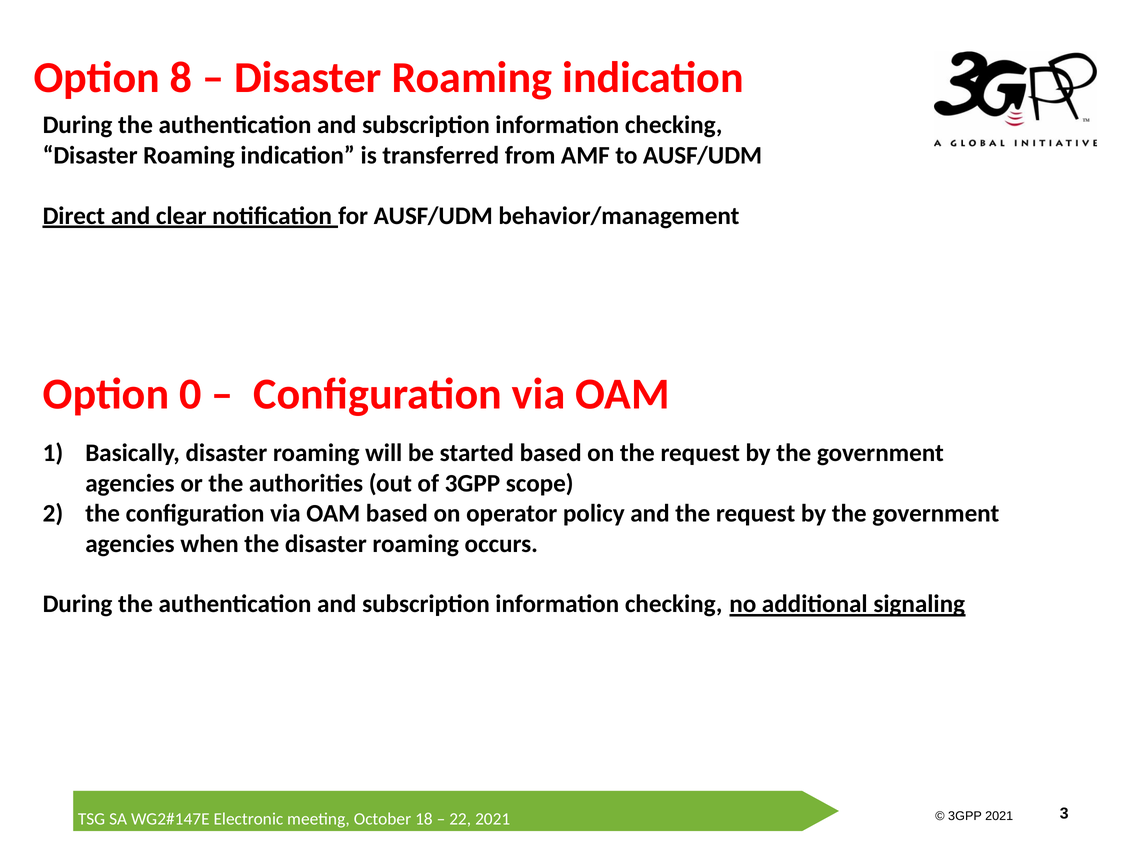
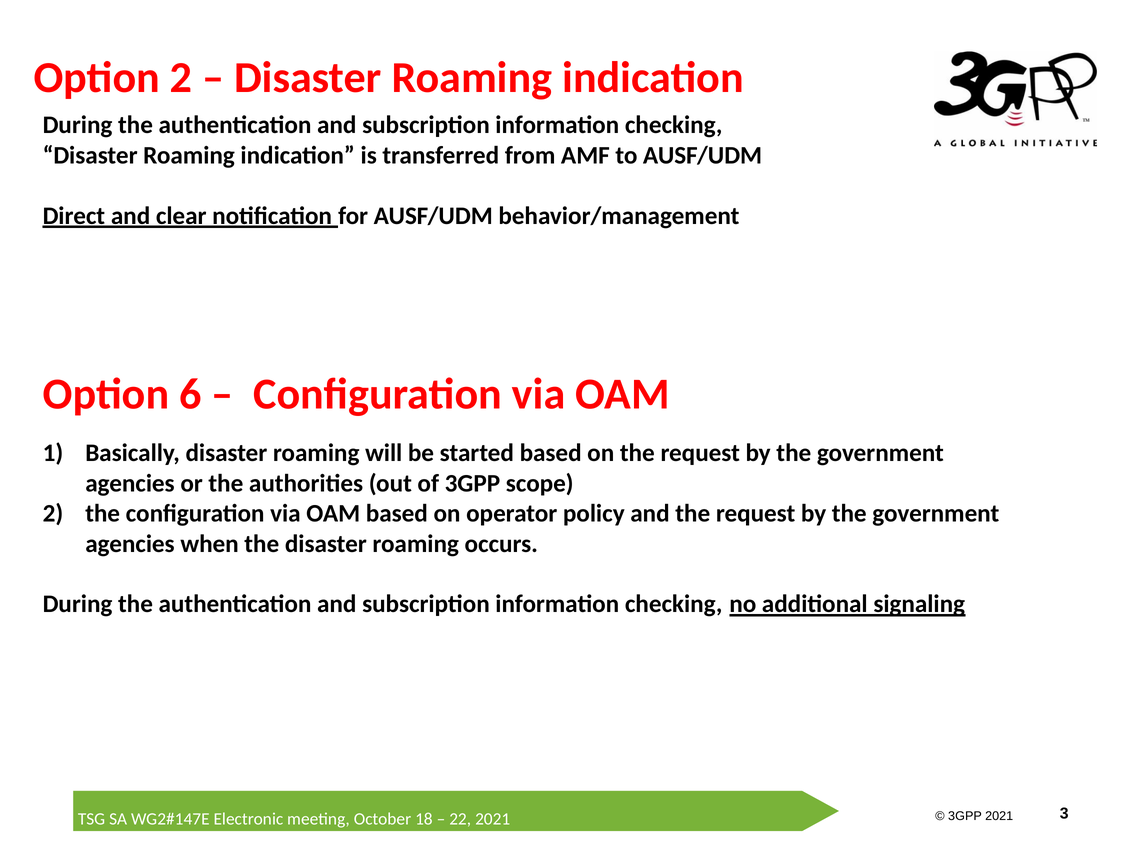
Option 8: 8 -> 2 (181, 78)
0: 0 -> 6 (190, 394)
